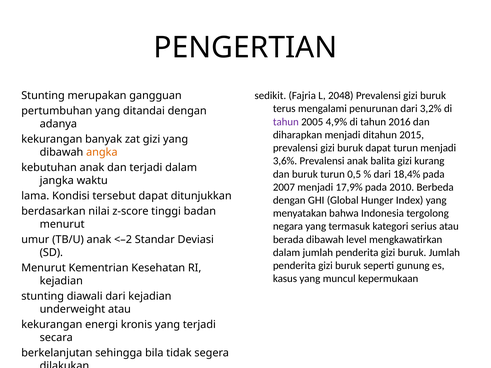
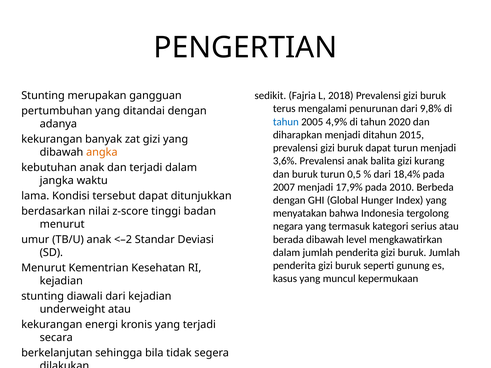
L 2048: 2048 -> 2018 (341, 96)
3,2%: 3,2% -> 9,8% (431, 109)
tahun colour: purple -> blue (286, 122)
2016: 2016 -> 2020 (400, 122)
